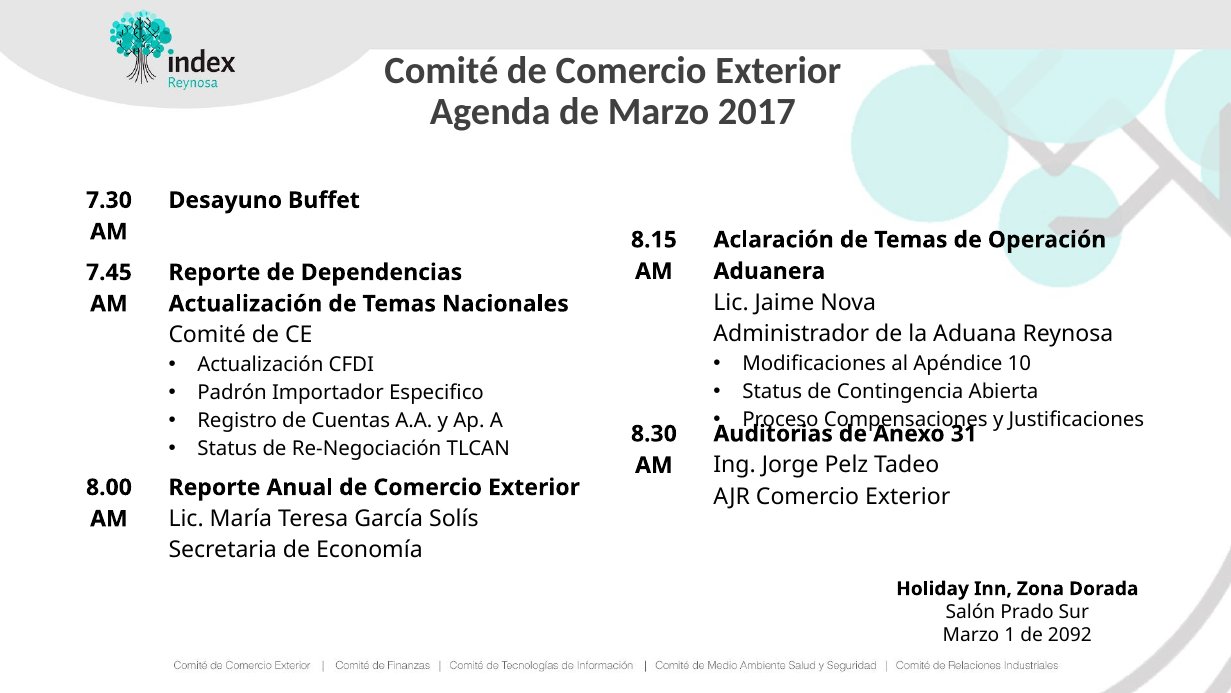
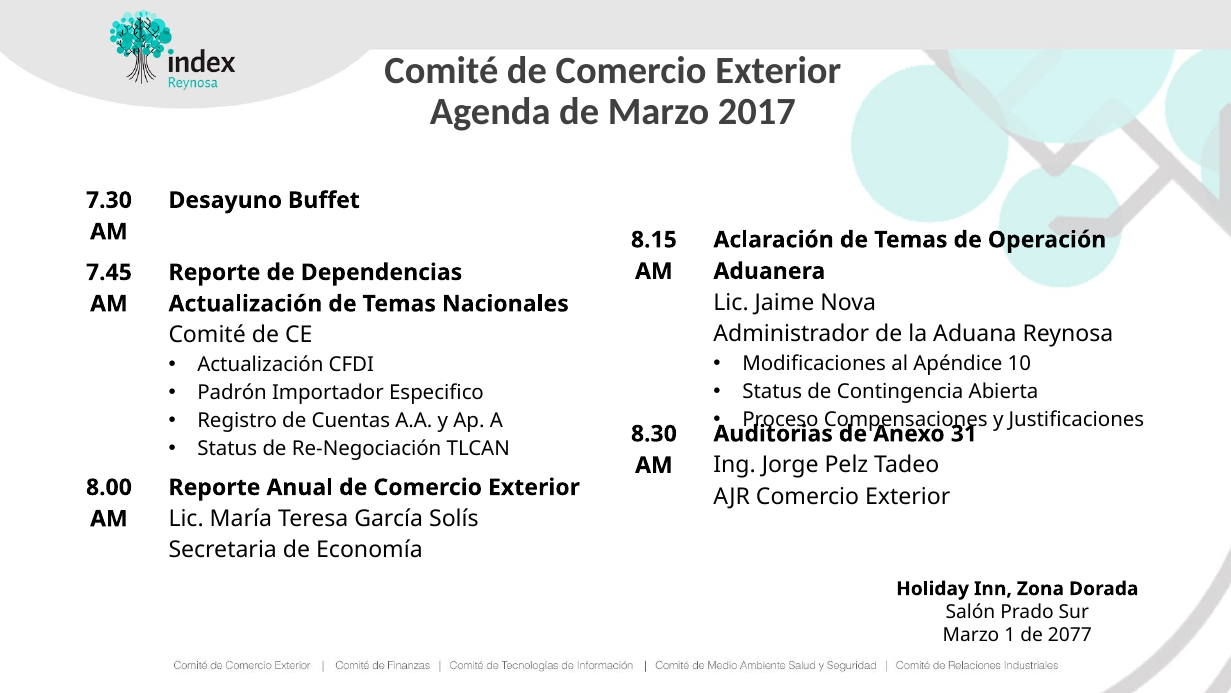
2092: 2092 -> 2077 (1070, 634)
